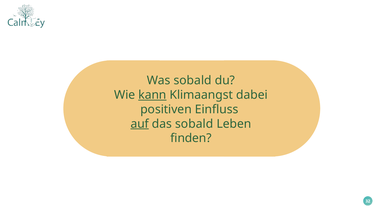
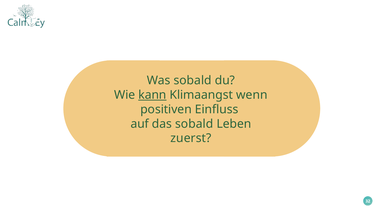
dabei: dabei -> wenn (252, 95)
auf underline: present -> none (140, 124)
finden: finden -> zuerst (191, 138)
